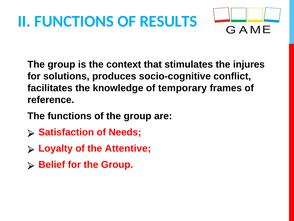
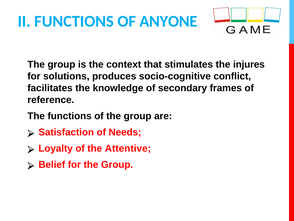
RESULTS: RESULTS -> ANYONE (168, 21)
temporary: temporary -> secondary (183, 88)
